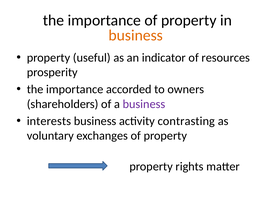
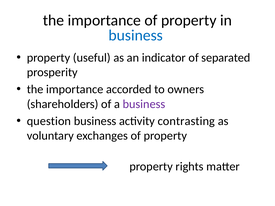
business colour: orange -> blue (136, 35)
resources: resources -> separated (226, 58)
interests: interests -> question (49, 121)
